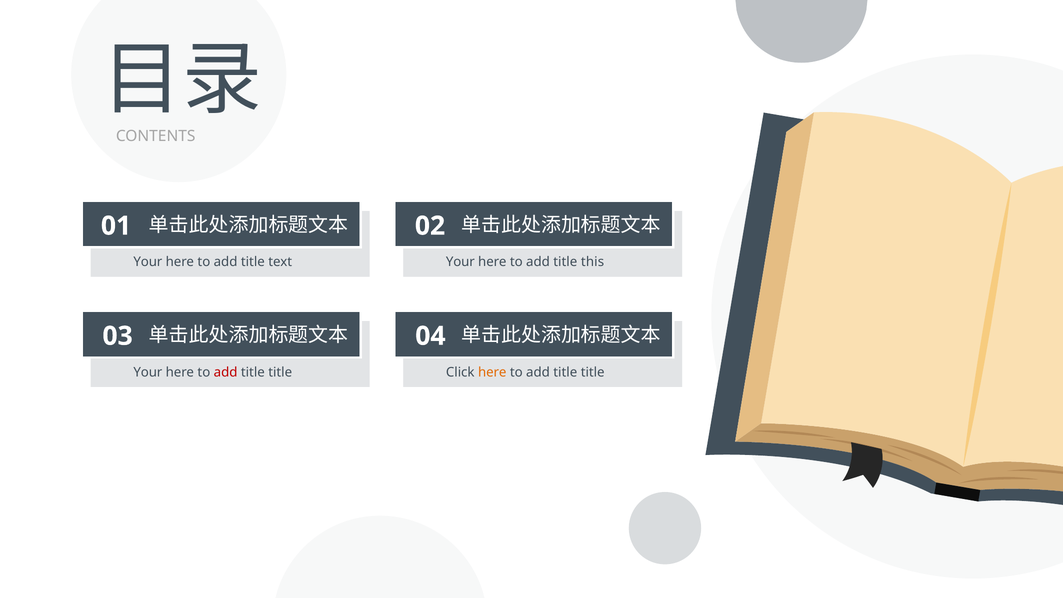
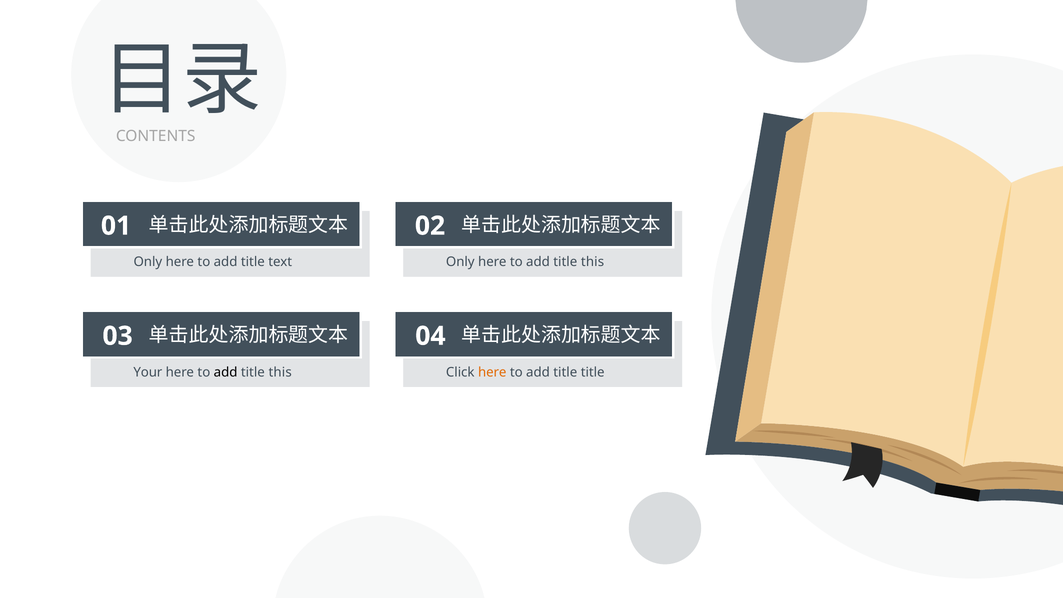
Your: Your -> Only (148, 262)
Your: Your -> Only (460, 262)
add colour: red -> black (226, 372)
title: title -> this (280, 372)
